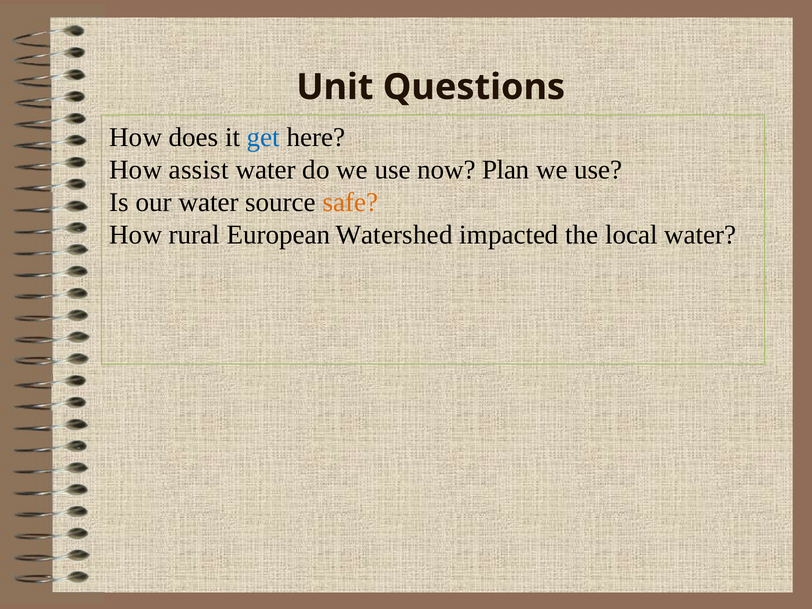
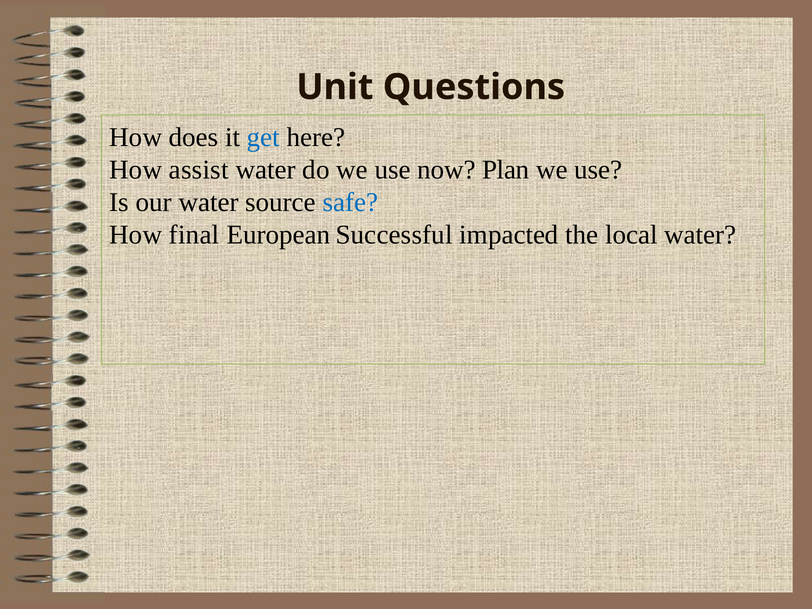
safe colour: orange -> blue (350, 202)
rural: rural -> final (194, 235)
Watershed: Watershed -> Successful (394, 235)
